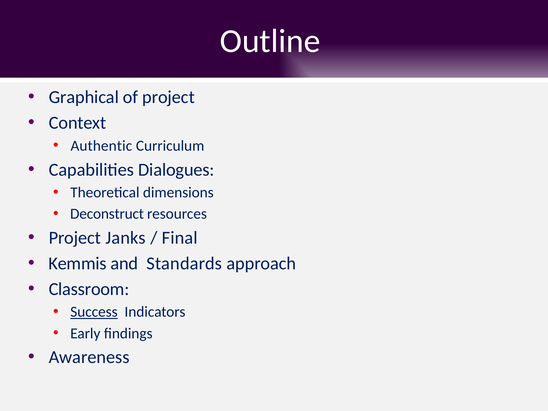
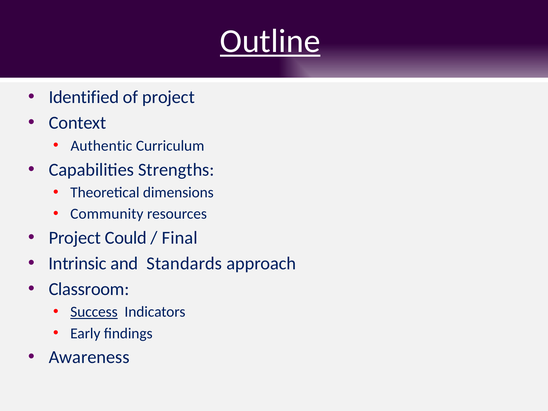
Outline underline: none -> present (270, 41)
Graphical: Graphical -> Identified (84, 97)
Dialogues: Dialogues -> Strengths (176, 170)
Deconstruct: Deconstruct -> Community (107, 214)
Janks: Janks -> Could (126, 238)
Kemmis: Kemmis -> Intrinsic (78, 263)
